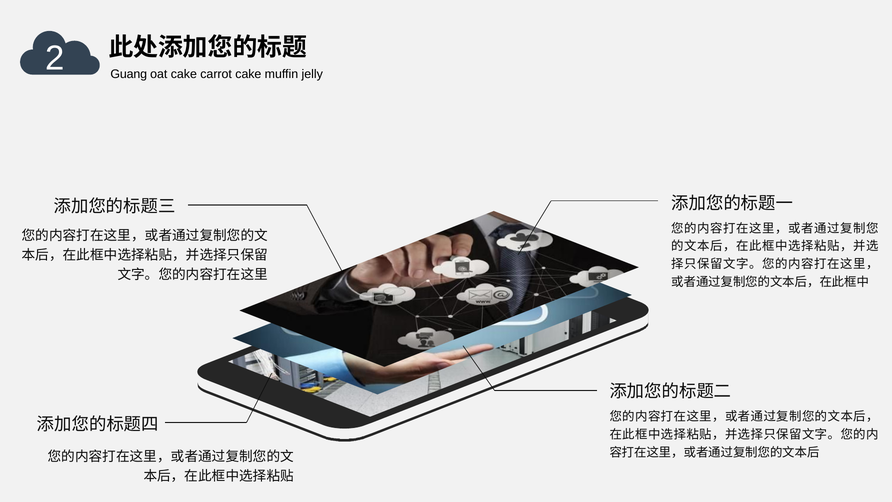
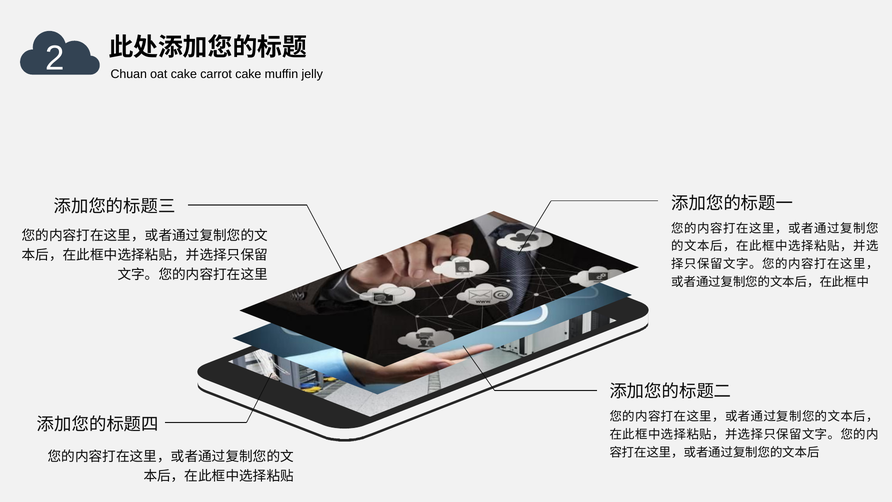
Guang: Guang -> Chuan (129, 74)
